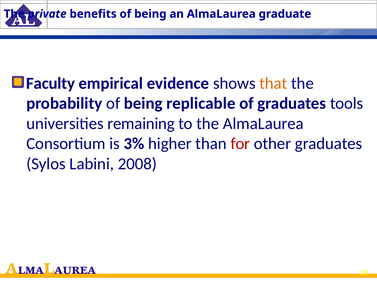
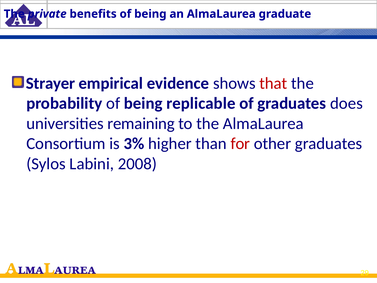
Faculty: Faculty -> Strayer (51, 83)
that colour: orange -> red (273, 83)
tools: tools -> does (346, 103)
